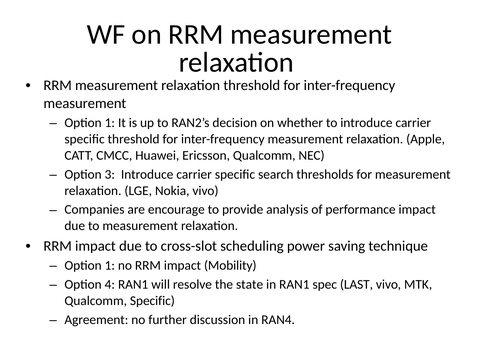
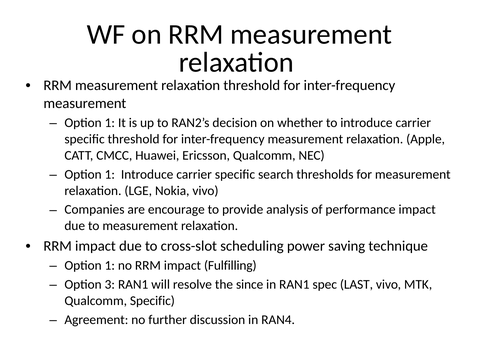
3: 3 -> 1 (110, 174)
Mobility: Mobility -> Fulfilling (230, 266)
4: 4 -> 3 (110, 285)
state: state -> since (250, 285)
